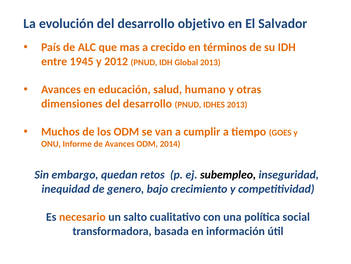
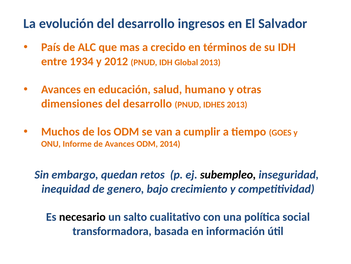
objetivo: objetivo -> ingresos (201, 24)
1945: 1945 -> 1934 (82, 61)
necesario colour: orange -> black (82, 216)
